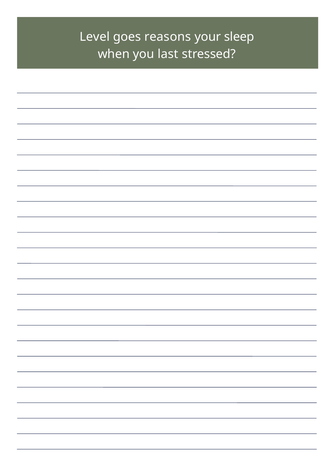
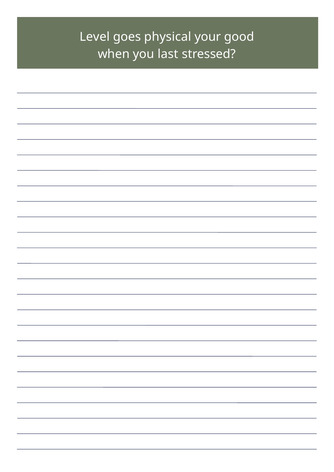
reasons: reasons -> physical (168, 37)
sleep: sleep -> good (239, 37)
